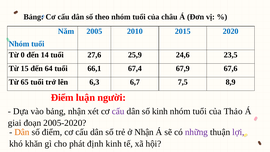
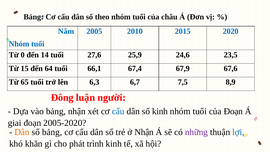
Điểm: Điểm -> Đông (62, 97)
cấu colour: purple -> blue (118, 111)
của Thảo: Thảo -> Đoạn (233, 111)
số điểm: điểm -> bảng (52, 132)
lợi colour: purple -> blue (238, 132)
định: định -> trình (95, 144)
